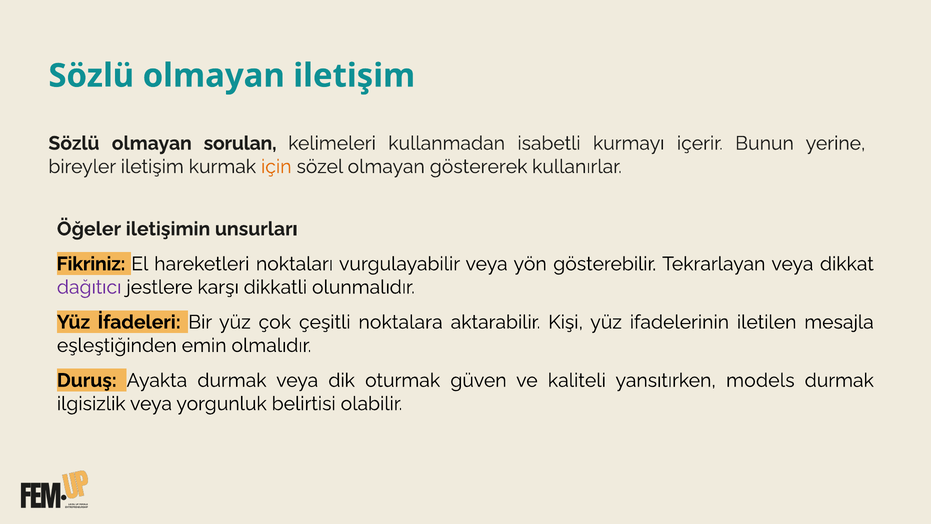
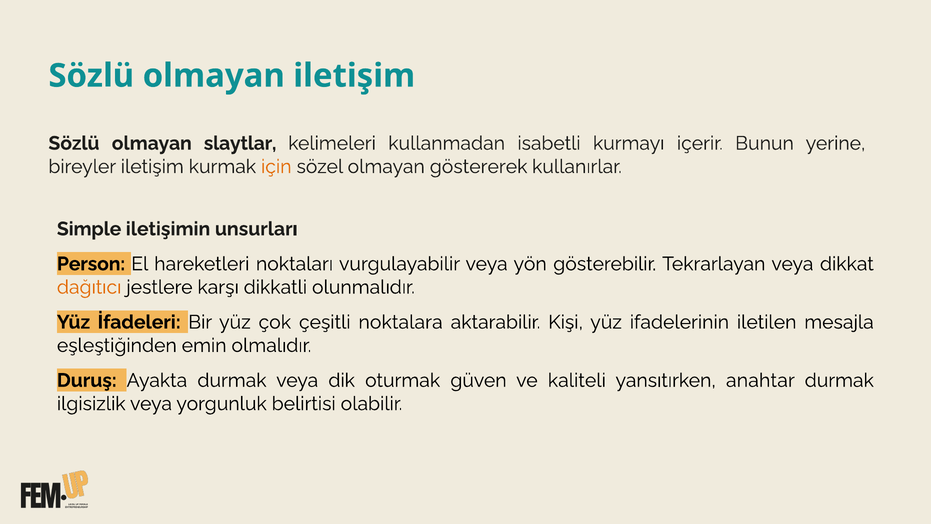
sorulan: sorulan -> slaytlar (240, 143)
Öğeler: Öğeler -> Simple (89, 229)
Fikriniz: Fikriniz -> Person (91, 264)
dağıtıcı colour: purple -> orange (89, 287)
models: models -> anahtar (760, 380)
